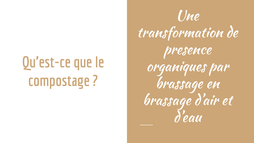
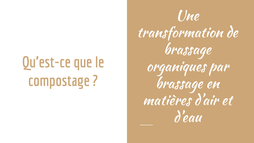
presence: presence -> brassage (187, 49)
brassage: brassage -> matières (167, 100)
